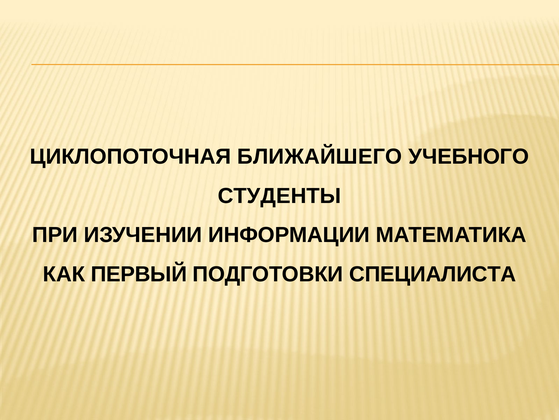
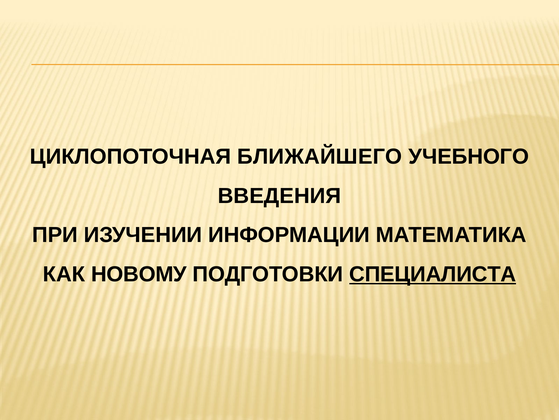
СТУДЕНТЫ: СТУДЕНТЫ -> ВВЕДЕНИЯ (279, 195)
ПЕРВЫЙ: ПЕРВЫЙ -> НОВОМУ (139, 274)
СПЕЦИАЛИСТА underline: none -> present (433, 274)
